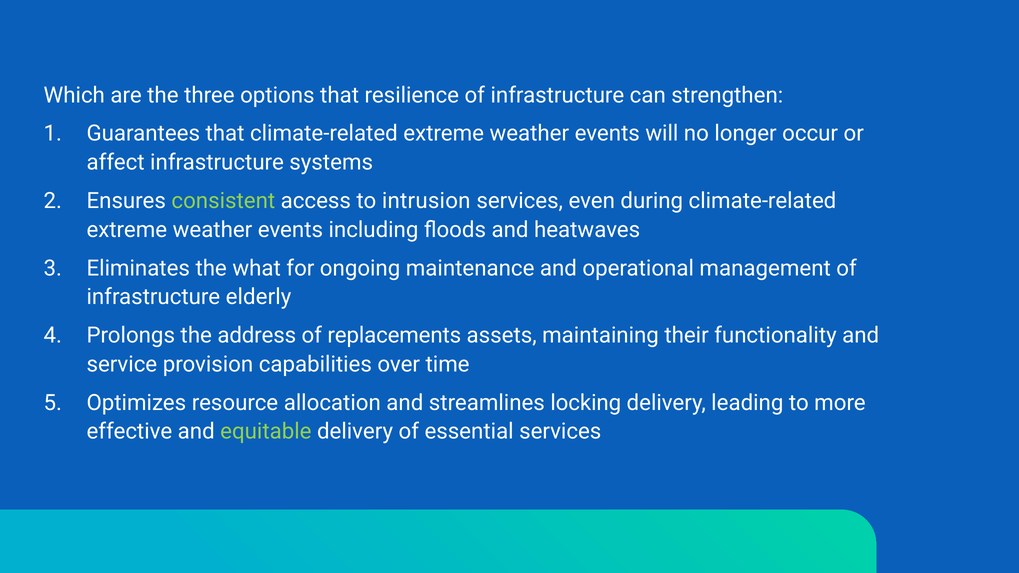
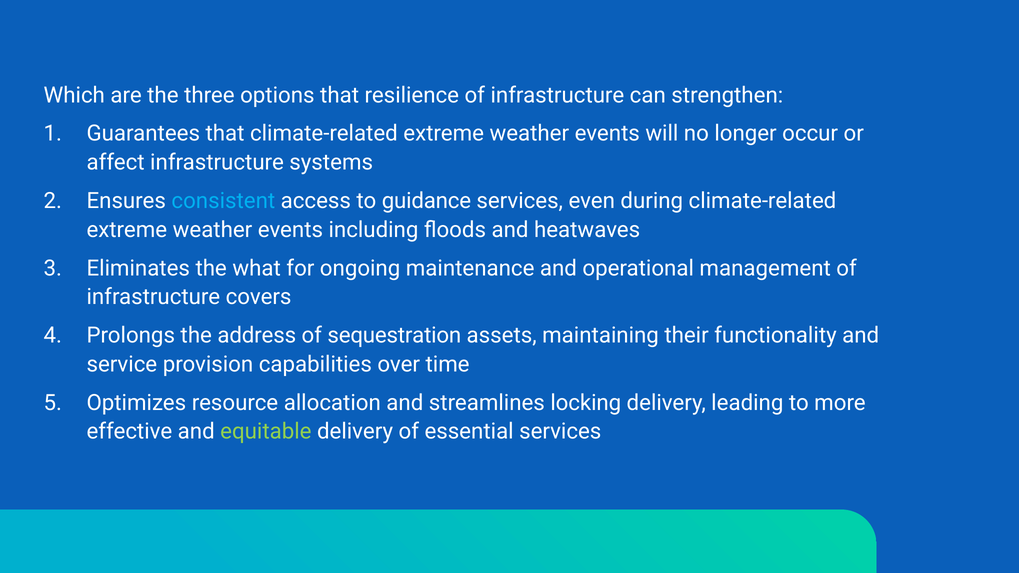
consistent colour: light green -> light blue (223, 201)
intrusion: intrusion -> guidance (426, 201)
elderly: elderly -> covers (259, 297)
replacements: replacements -> sequestration (394, 336)
